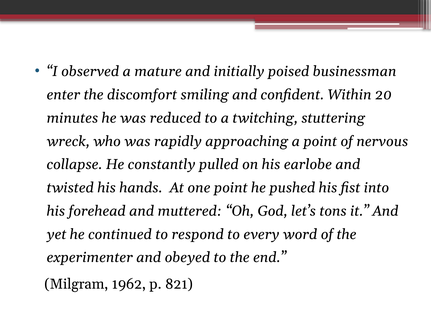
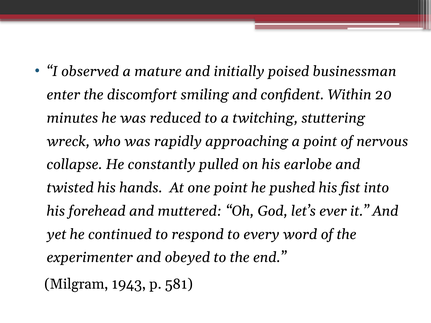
tons: tons -> ever (333, 211)
1962: 1962 -> 1943 (129, 284)
821: 821 -> 581 (179, 284)
